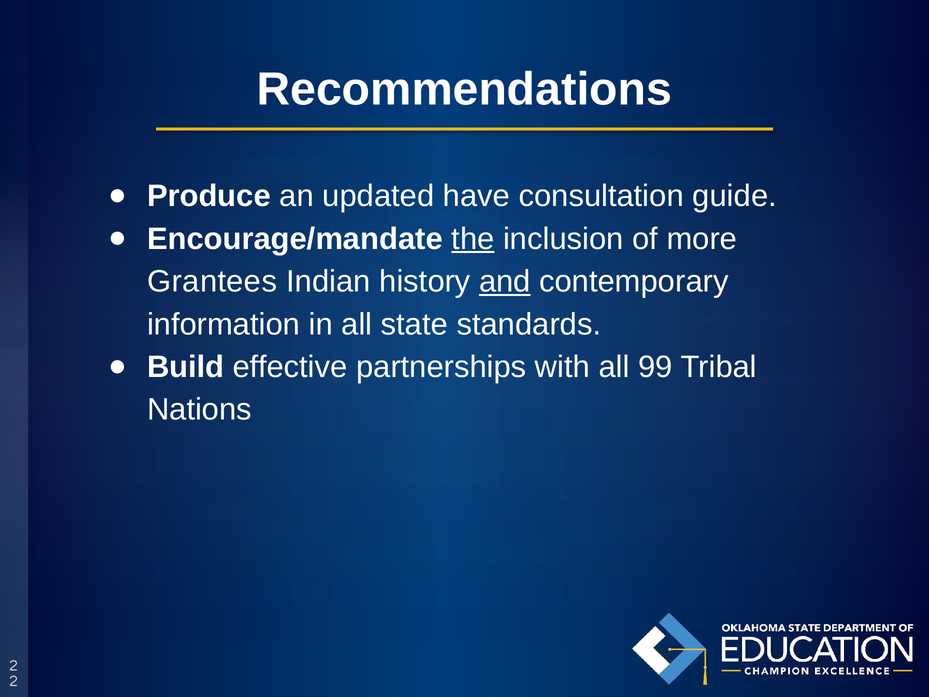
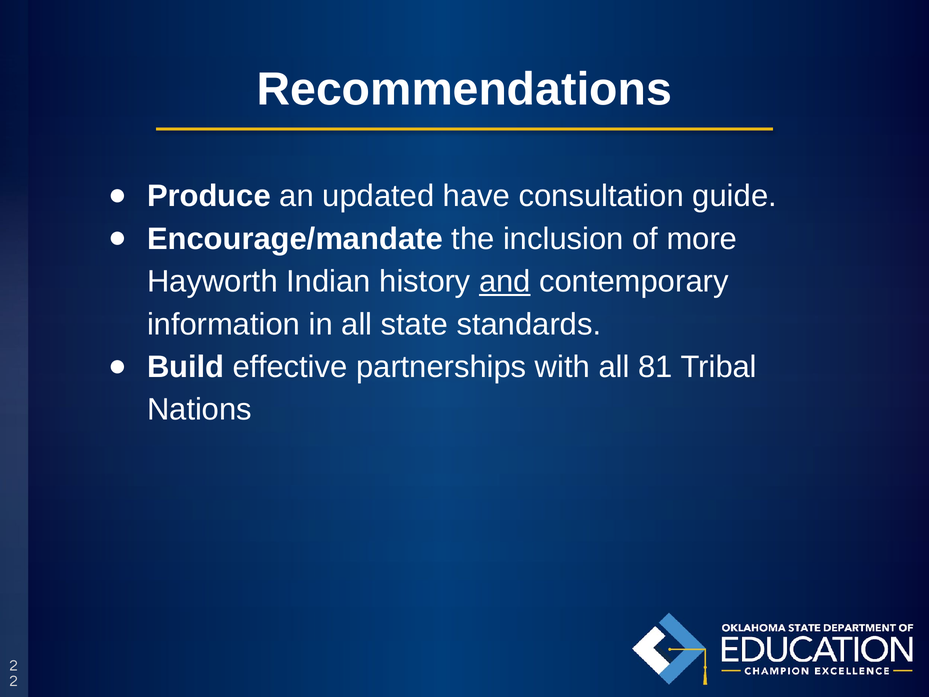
the underline: present -> none (473, 239)
Grantees: Grantees -> Hayworth (212, 281)
99: 99 -> 81 (655, 367)
